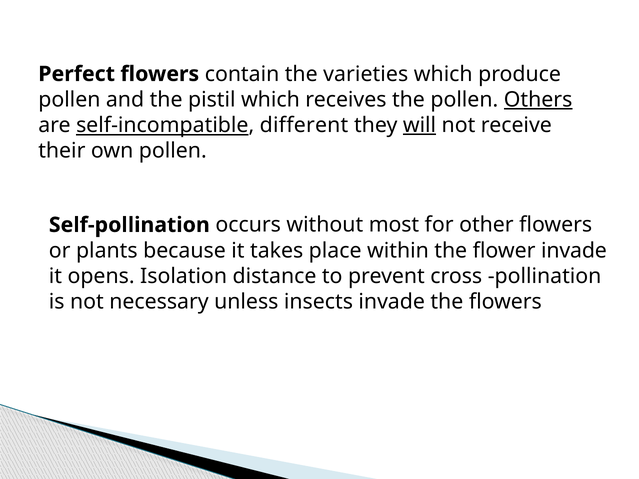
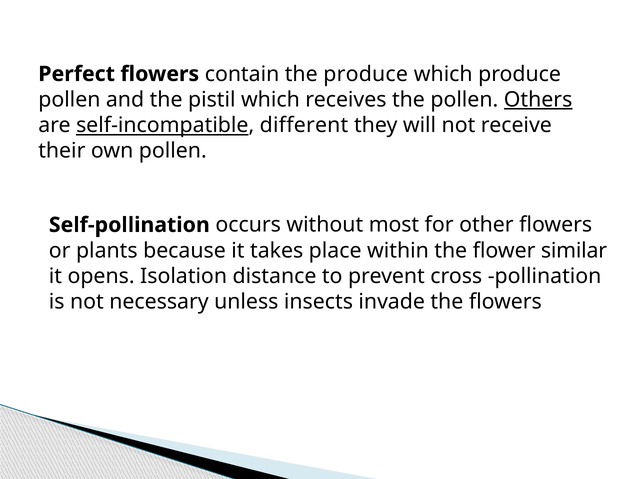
the varieties: varieties -> produce (366, 74)
will underline: present -> none (420, 125)
flower invade: invade -> similar (574, 251)
